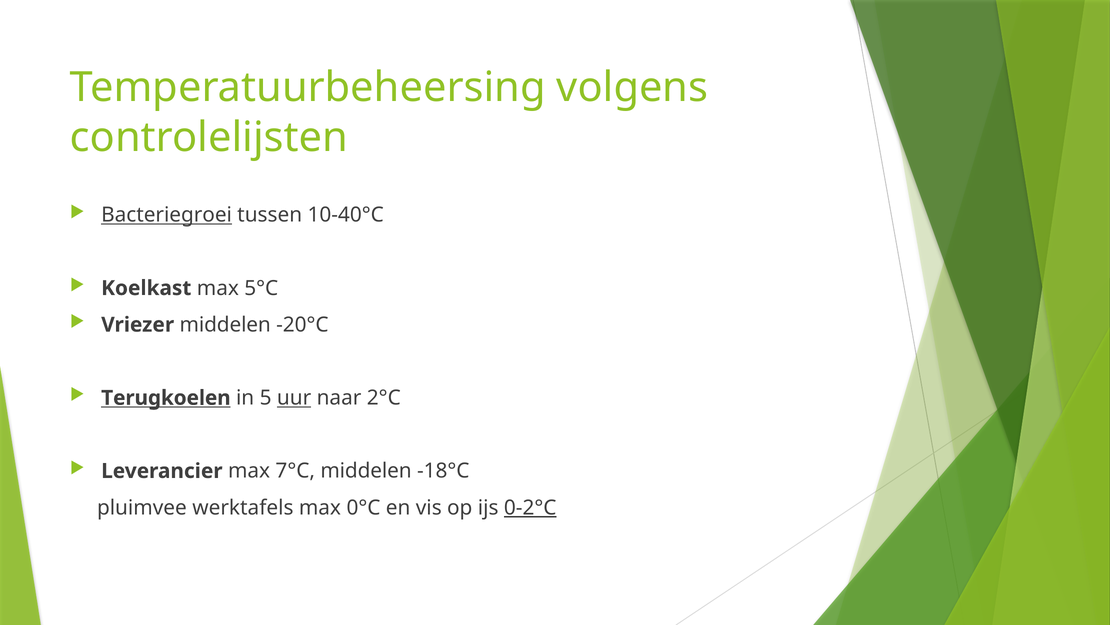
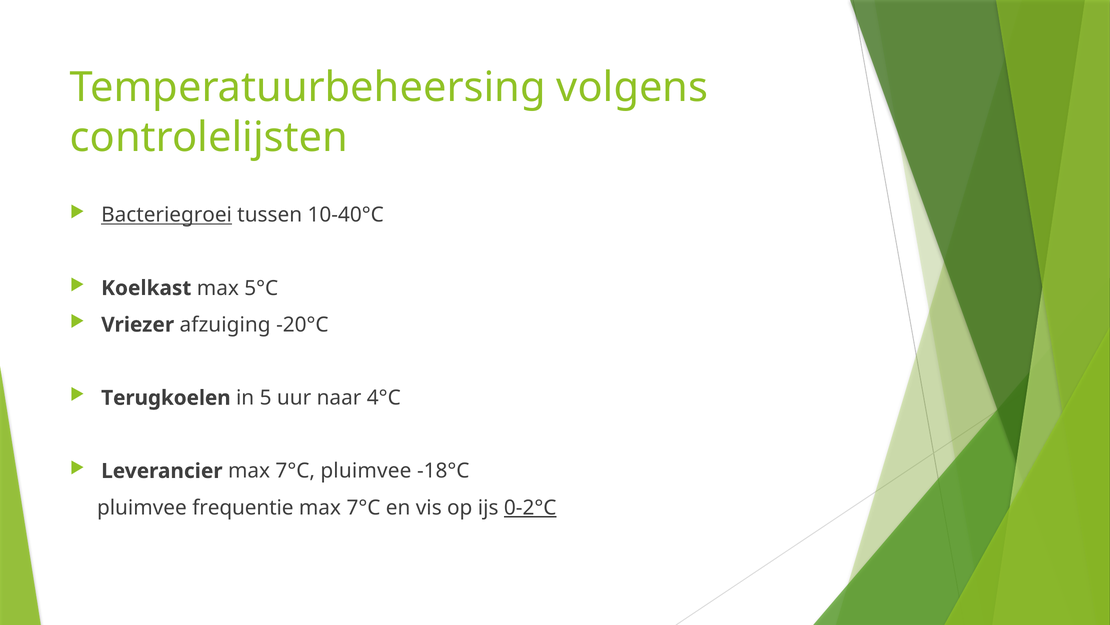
Vriezer middelen: middelen -> afzuiging (225, 324)
Terugkoelen underline: present -> none (166, 398)
uur underline: present -> none (294, 398)
2°C: 2°C -> 4°C (384, 398)
7°C middelen: middelen -> pluimvee (366, 471)
werktafels: werktafels -> frequentie (243, 507)
0°C: 0°C -> 7°C (363, 507)
